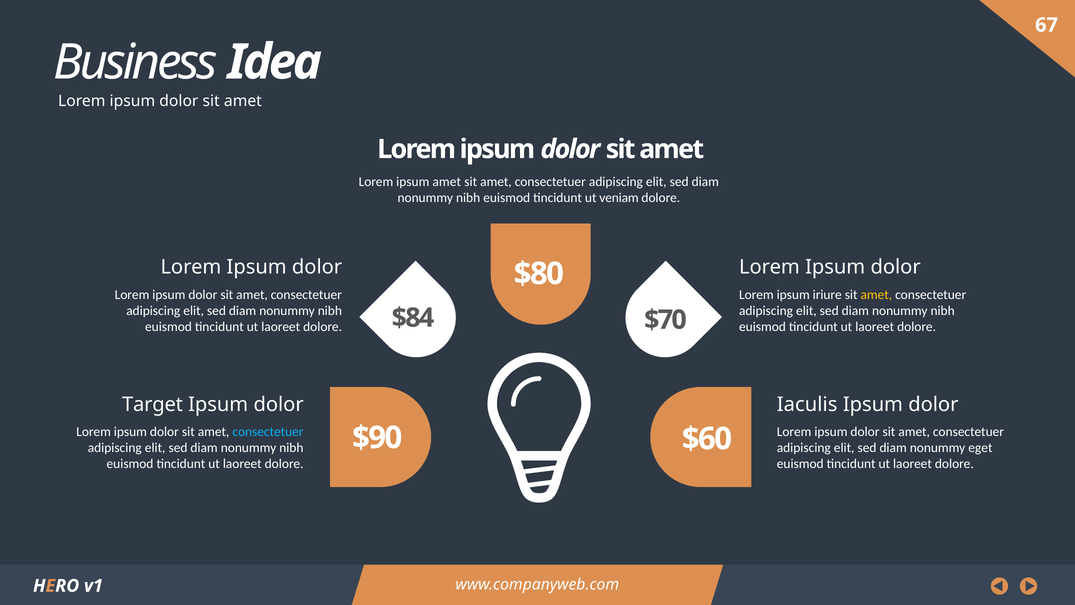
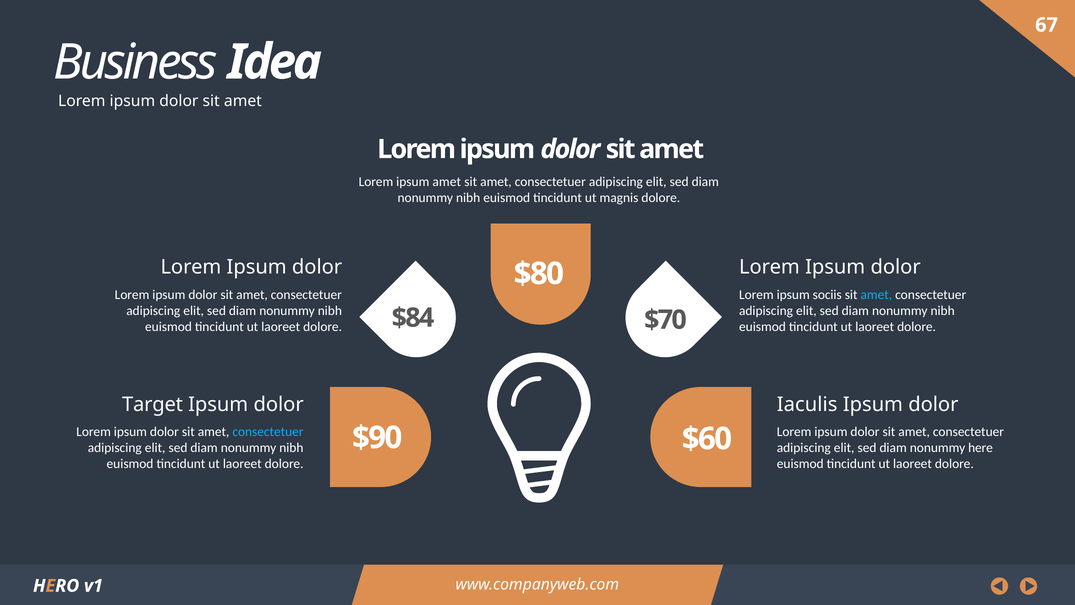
veniam: veniam -> magnis (619, 198)
iriure: iriure -> sociis (827, 294)
amet colour: yellow -> light blue (876, 294)
eget: eget -> here (980, 448)
